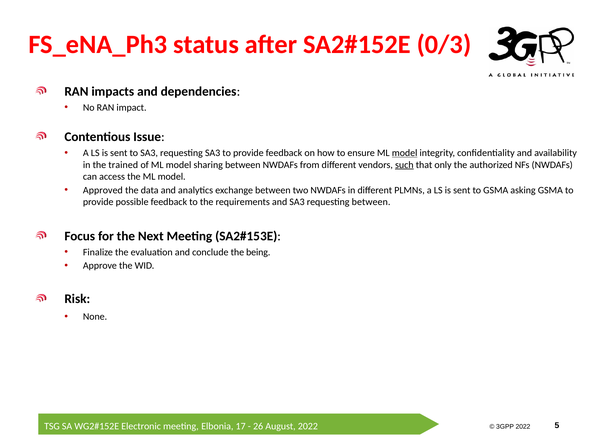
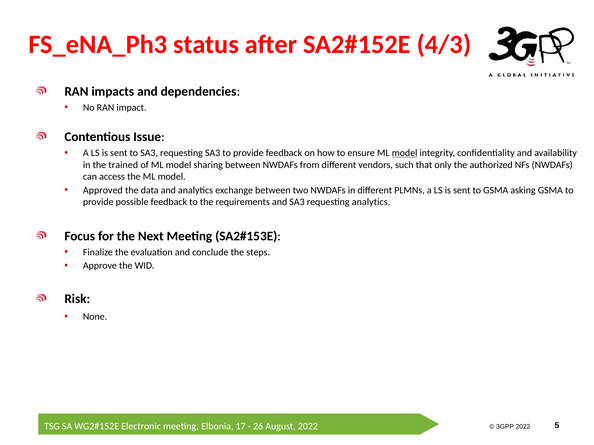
0/3: 0/3 -> 4/3 (444, 44)
such underline: present -> none (404, 165)
requesting between: between -> analytics (371, 202)
being: being -> steps (258, 252)
